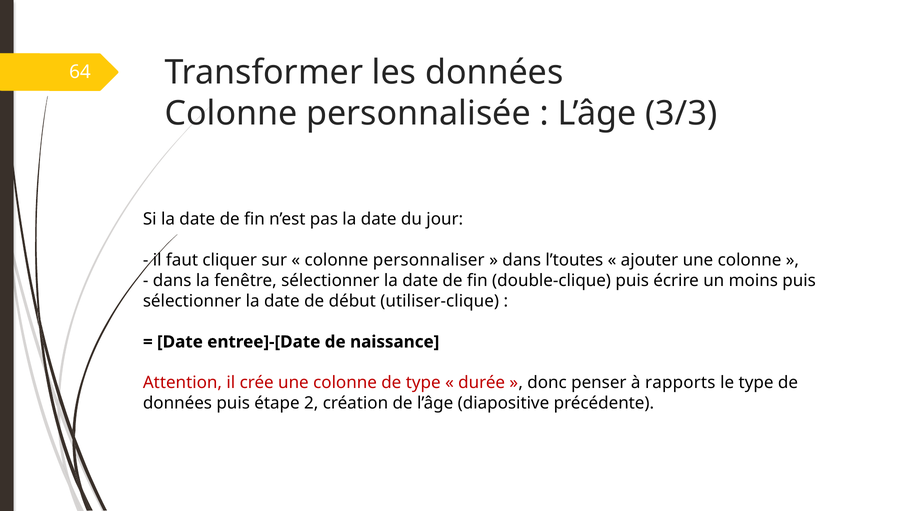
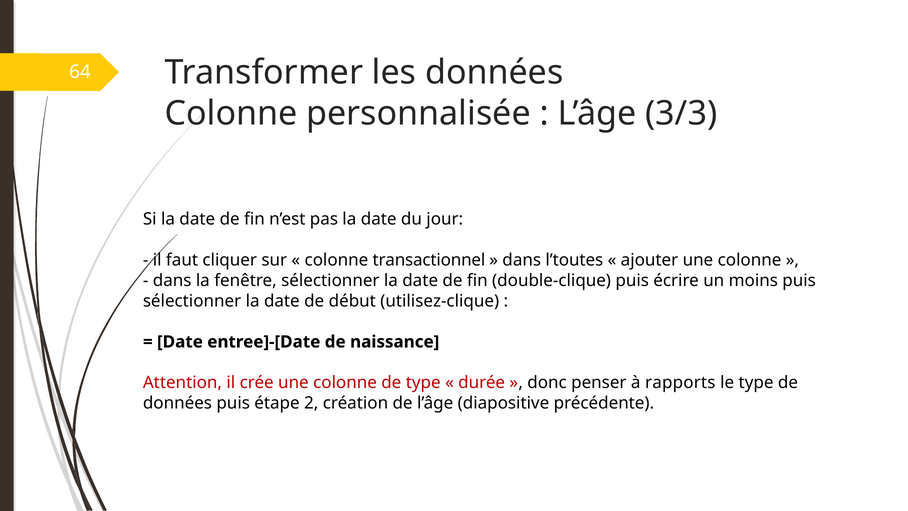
personnaliser: personnaliser -> transactionnel (429, 260)
utiliser-clique: utiliser-clique -> utilisez-clique (440, 301)
